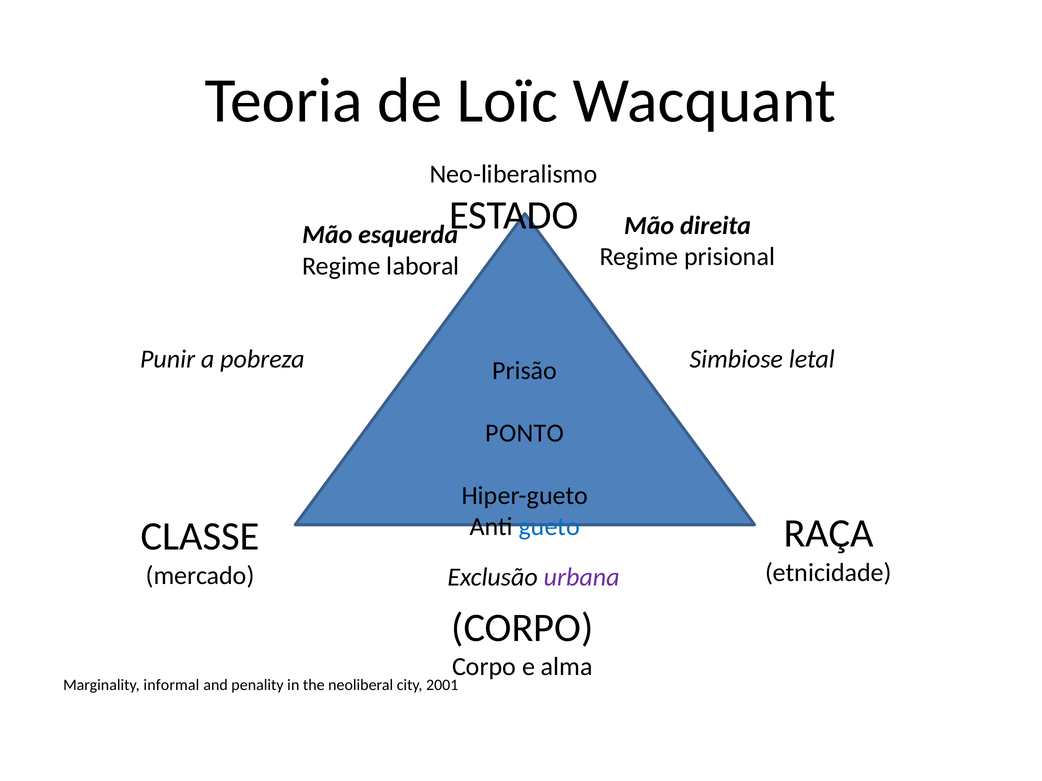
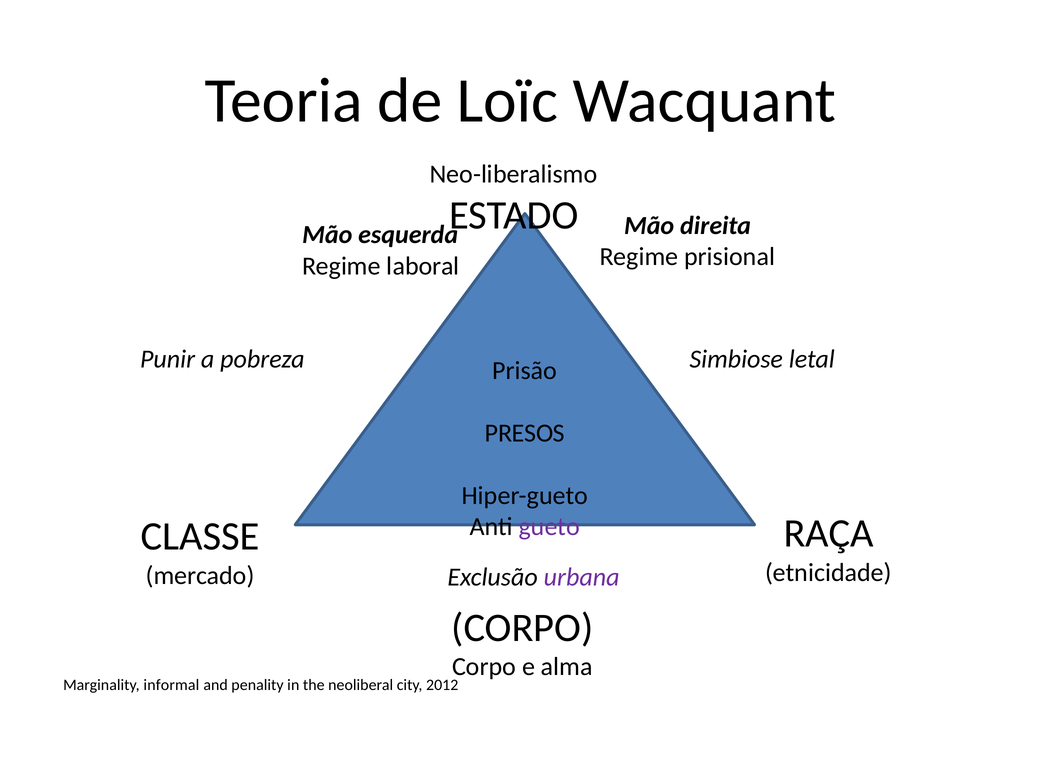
PONTO: PONTO -> PRESOS (525, 433)
gueto colour: blue -> purple (549, 527)
2001: 2001 -> 2012 (442, 686)
